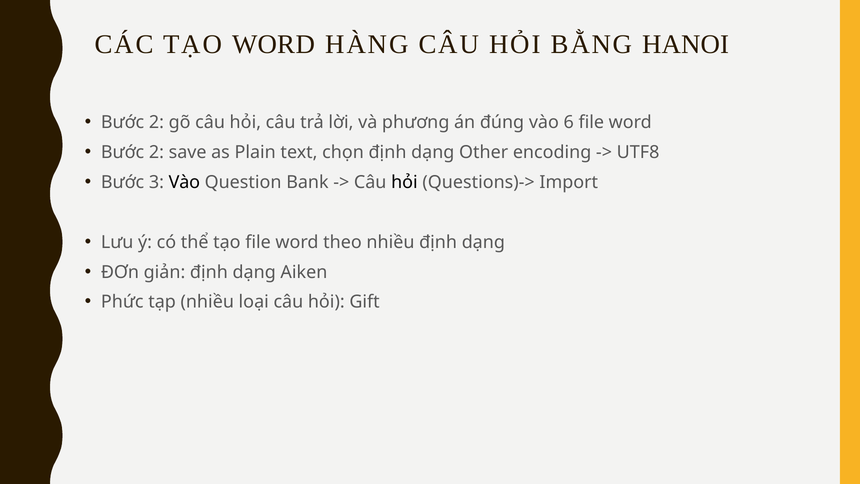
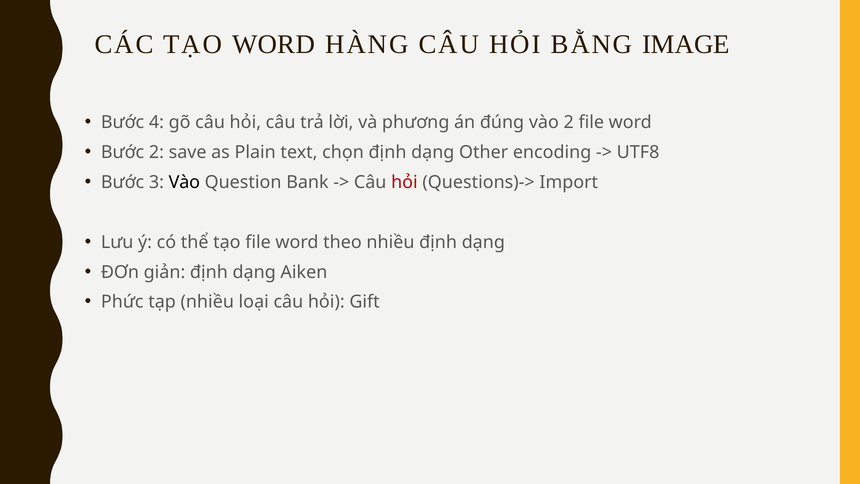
HANOI: HANOI -> IMAGE (686, 45)
2: 2 -> 4 (156, 122)
vào 6: 6 -> 2 (569, 122)
hỏi colour: black -> red (404, 182)
